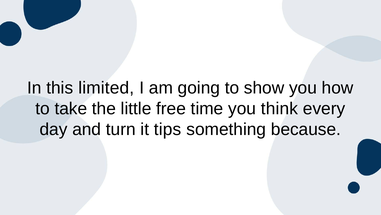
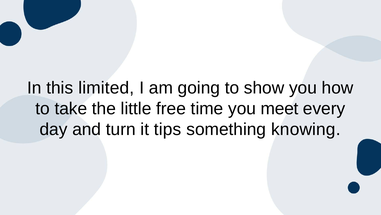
think: think -> meet (280, 108)
because: because -> knowing (306, 129)
